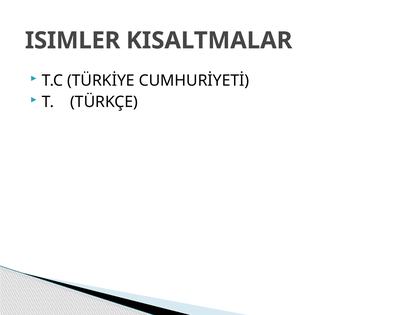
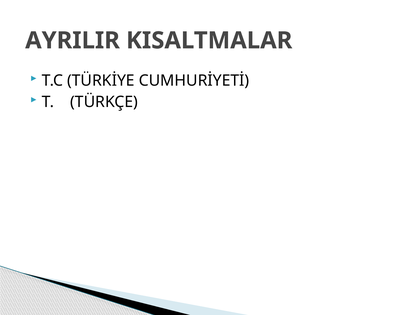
ISIMLER: ISIMLER -> AYRILIR (73, 41)
